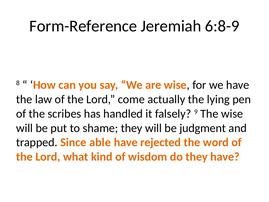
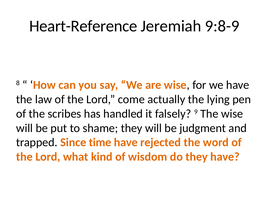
Form-Reference: Form-Reference -> Heart-Reference (83, 26)
6:8-9: 6:8-9 -> 9:8-9 (222, 26)
able: able -> time (100, 142)
